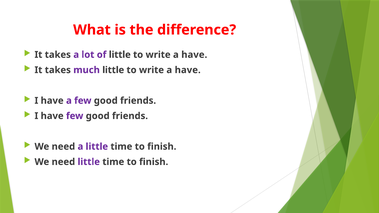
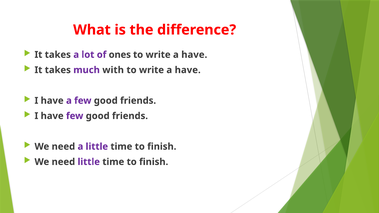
of little: little -> ones (120, 55)
much little: little -> with (113, 70)
